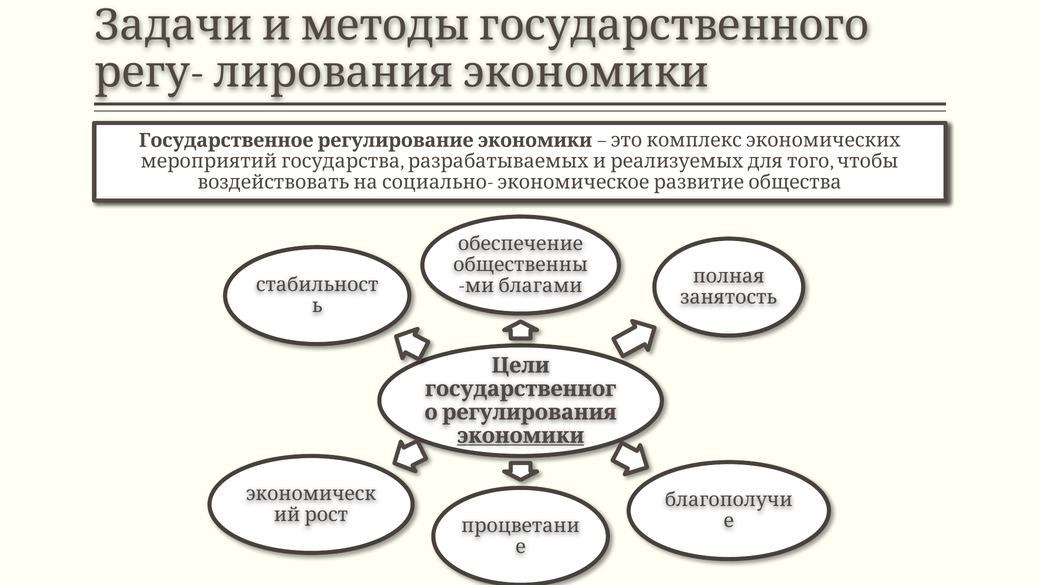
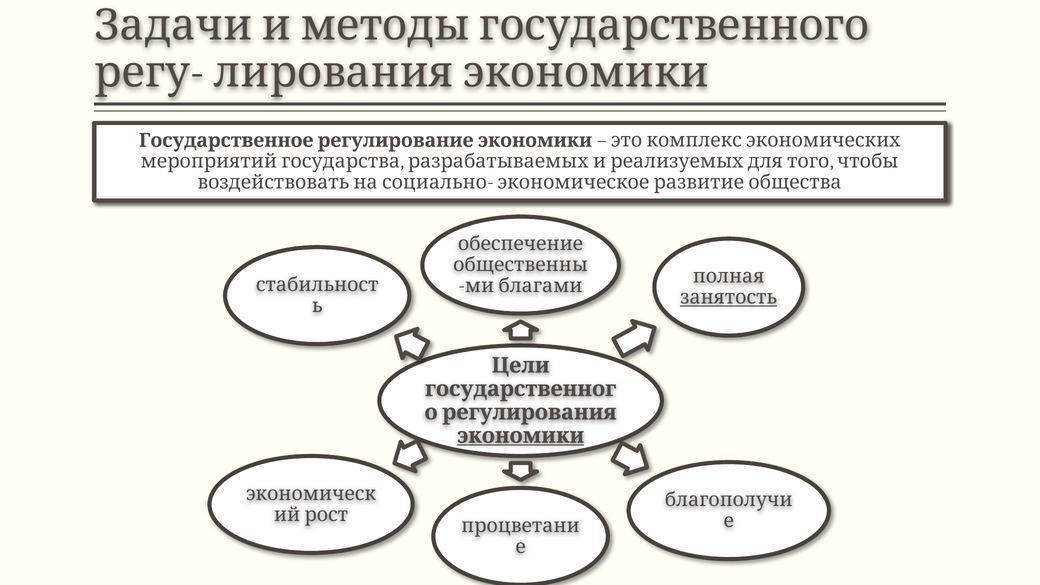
занятость underline: none -> present (729, 298)
